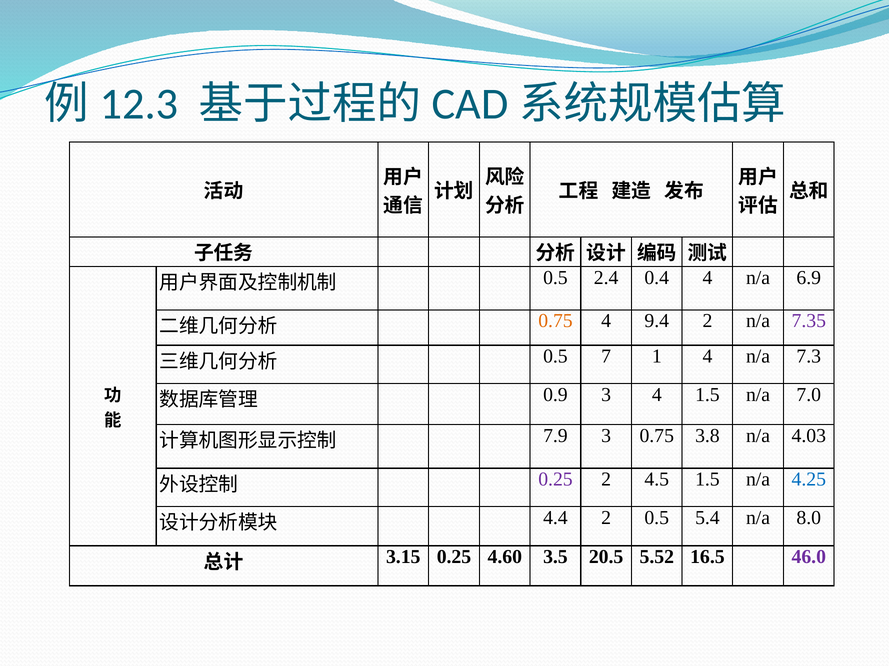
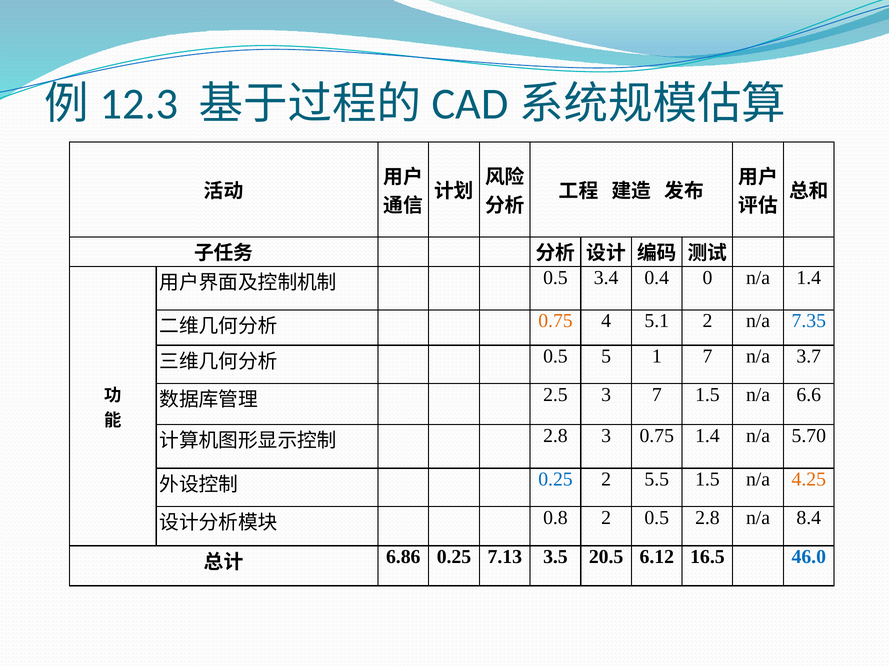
2.4: 2.4 -> 3.4 (606, 278)
0.4 4: 4 -> 0 (707, 278)
n/a 6.9: 6.9 -> 1.4 (809, 278)
9.4: 9.4 -> 5.1 (657, 321)
7.35 colour: purple -> blue (809, 321)
7: 7 -> 5 (606, 357)
1 4: 4 -> 7 (707, 357)
7.3: 7.3 -> 3.7 (809, 357)
0.9: 0.9 -> 2.5 (555, 395)
3 4: 4 -> 7 (657, 395)
7.0: 7.0 -> 6.6 (809, 395)
7.9: 7.9 -> 2.8 (555, 436)
0.75 3.8: 3.8 -> 1.4 (707, 436)
4.03: 4.03 -> 5.70 (809, 436)
0.25 colour: purple -> blue (555, 480)
4.5: 4.5 -> 5.5 (657, 480)
4.25 colour: blue -> orange (809, 480)
4.4: 4.4 -> 0.8 (555, 518)
0.5 5.4: 5.4 -> 2.8 (707, 518)
8.0: 8.0 -> 8.4 (809, 518)
3.15: 3.15 -> 6.86 (403, 558)
4.60: 4.60 -> 7.13 (505, 558)
5.52: 5.52 -> 6.12 (657, 558)
46.0 colour: purple -> blue (809, 558)
